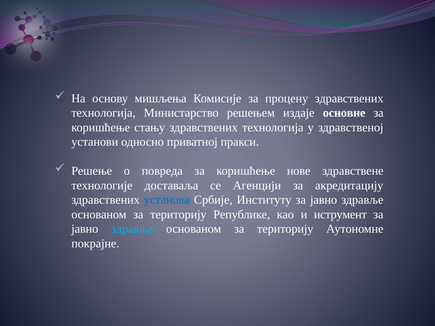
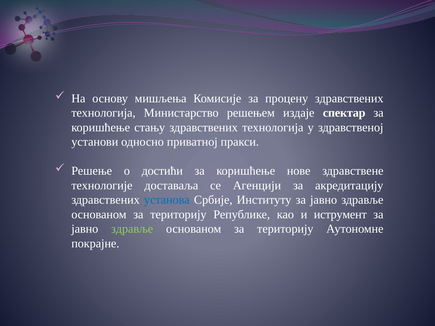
основне: основне -> спектар (344, 113)
повреда: повреда -> достићи (162, 171)
здравље colour: light blue -> light green (132, 229)
